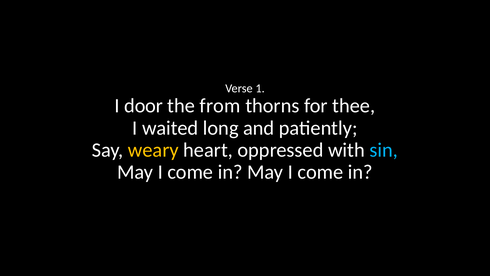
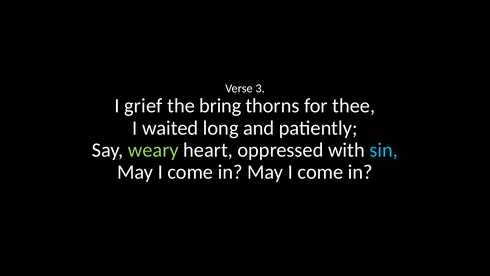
1: 1 -> 3 (260, 88)
door: door -> grief (143, 106)
from: from -> bring (220, 106)
weary colour: yellow -> light green (153, 150)
